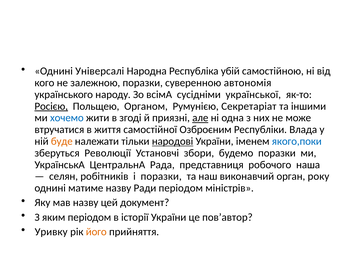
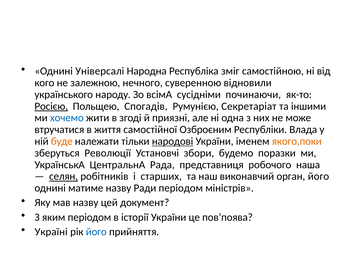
убій: убій -> зміг (230, 71)
залежною поразки: поразки -> нечного (143, 83)
автономія: автономія -> відновили (248, 83)
української: української -> починаючи (253, 94)
Органом: Органом -> Спогадів (146, 106)
але underline: present -> none (200, 118)
якого,поки colour: blue -> orange (297, 141)
селян underline: none -> present (64, 176)
і поразки: поразки -> старших (161, 176)
орган року: року -> його (318, 176)
пов’автор: пов’автор -> пов’поява (227, 217)
Уривку: Уривку -> Україні (51, 231)
його colour: orange -> blue (96, 231)
